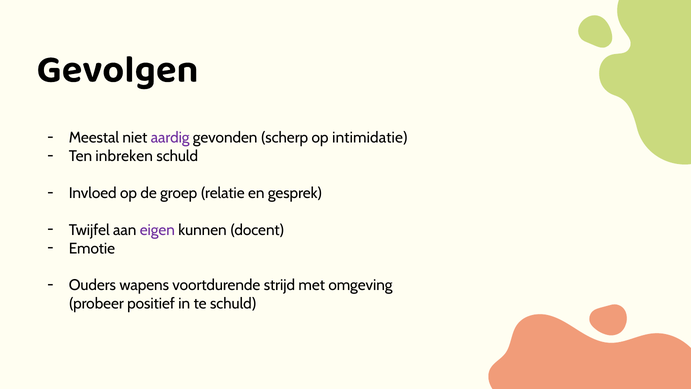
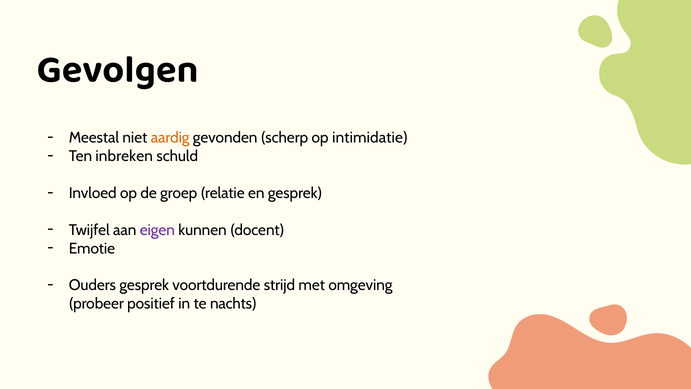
aardig colour: purple -> orange (170, 138)
Ouders wapens: wapens -> gesprek (144, 285)
te schuld: schuld -> nachts (233, 304)
